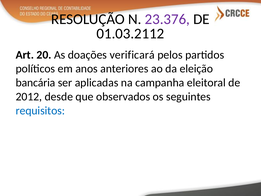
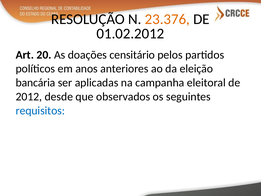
23.376 colour: purple -> orange (167, 19)
01.03.2112: 01.03.2112 -> 01.02.2012 (130, 34)
verificará: verificará -> censitário (132, 55)
